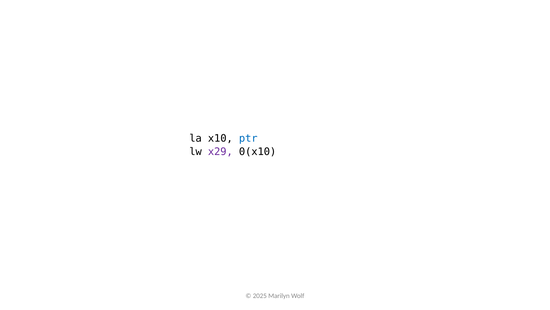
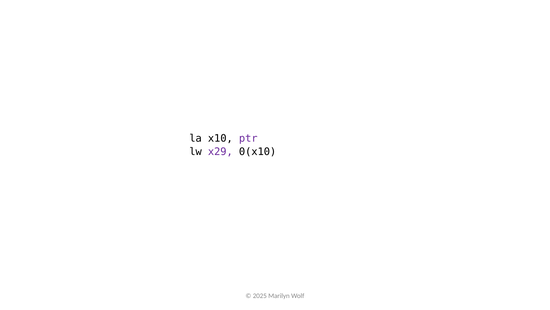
ptr colour: blue -> purple (248, 138)
